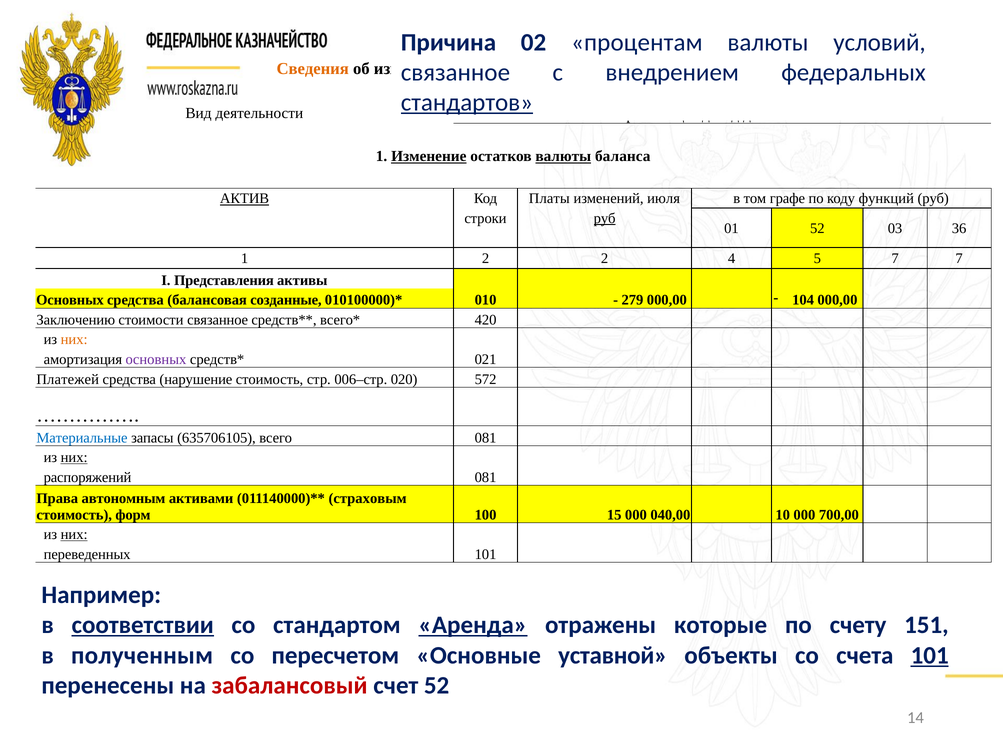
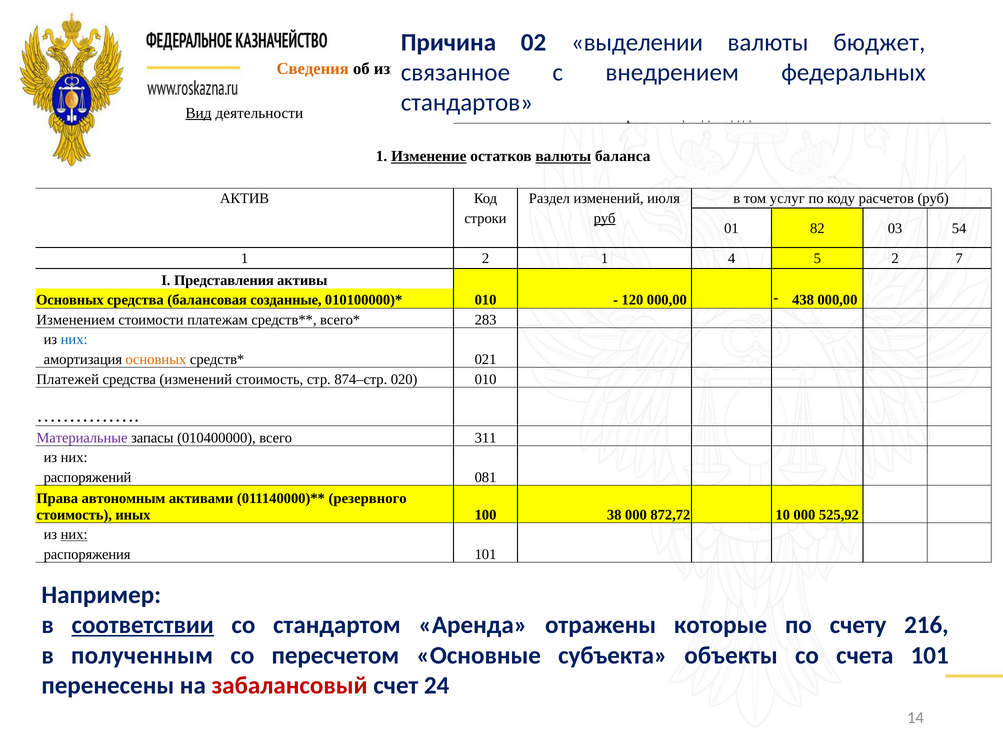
процентам: процентам -> выделении (637, 42)
условий: условий -> бюджет (879, 42)
стандартов underline: present -> none (467, 103)
Вид underline: none -> present (198, 113)
АКТИВ underline: present -> none (244, 199)
Платы: Платы -> Раздел (549, 199)
графе: графе -> услуг (787, 199)
функций: функций -> расчетов (886, 199)
01 52: 52 -> 82 (817, 228)
36: 36 -> 54 (959, 228)
2 2: 2 -> 1 (605, 259)
5 7: 7 -> 2 (895, 259)
279: 279 -> 120 (632, 300)
104: 104 -> 438 (803, 300)
Заключению: Заключению -> Изменением (76, 320)
стоимости связанное: связанное -> платежам (217, 320)
420: 420 -> 283 (486, 320)
них colour: orange -> blue (74, 340)
основных colour: purple -> orange (156, 360)
средства нарушение: нарушение -> изменений (196, 379)
006–стр: 006–стр -> 874–стр (361, 379)
020 572: 572 -> 010 (486, 379)
Материальные colour: blue -> purple (82, 438)
635706105: 635706105 -> 010400000 (216, 438)
всего 081: 081 -> 311 (486, 438)
них underline: present -> none (74, 458)
страховым: страховым -> резервного (368, 499)
форм: форм -> иных (133, 515)
15: 15 -> 38 (614, 515)
040,00: 040,00 -> 872,72 (670, 515)
700,00: 700,00 -> 525,92 (839, 515)
переведенных: переведенных -> распоряжения (87, 554)
Аренда underline: present -> none (473, 625)
151: 151 -> 216 (926, 625)
уставной: уставной -> субъекта (613, 655)
101 underline: present -> none (930, 655)
счет 52: 52 -> 24 (437, 686)
